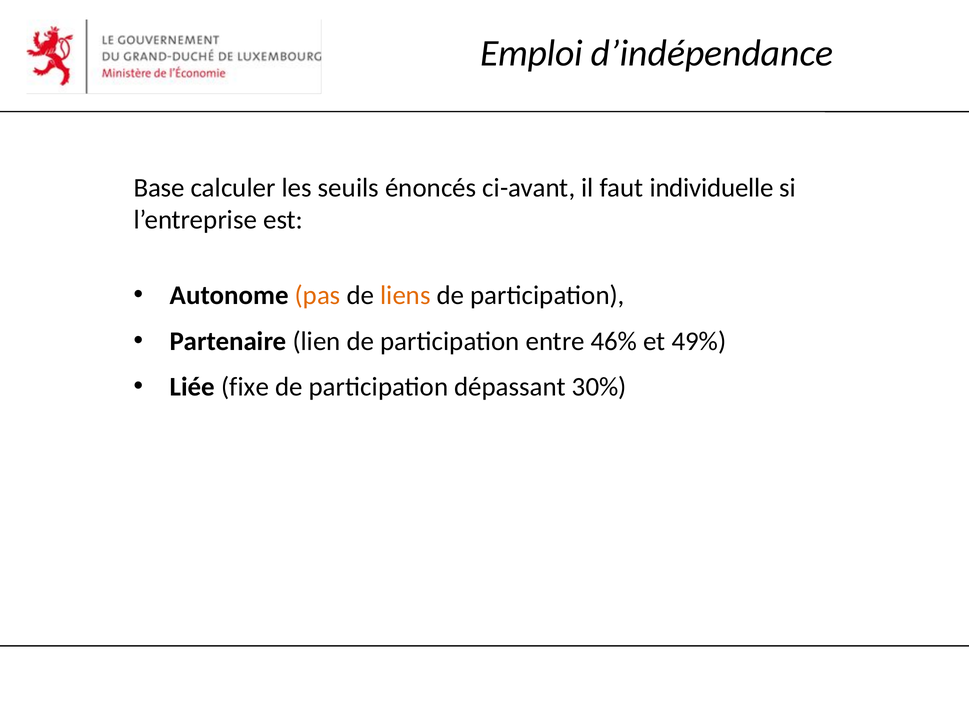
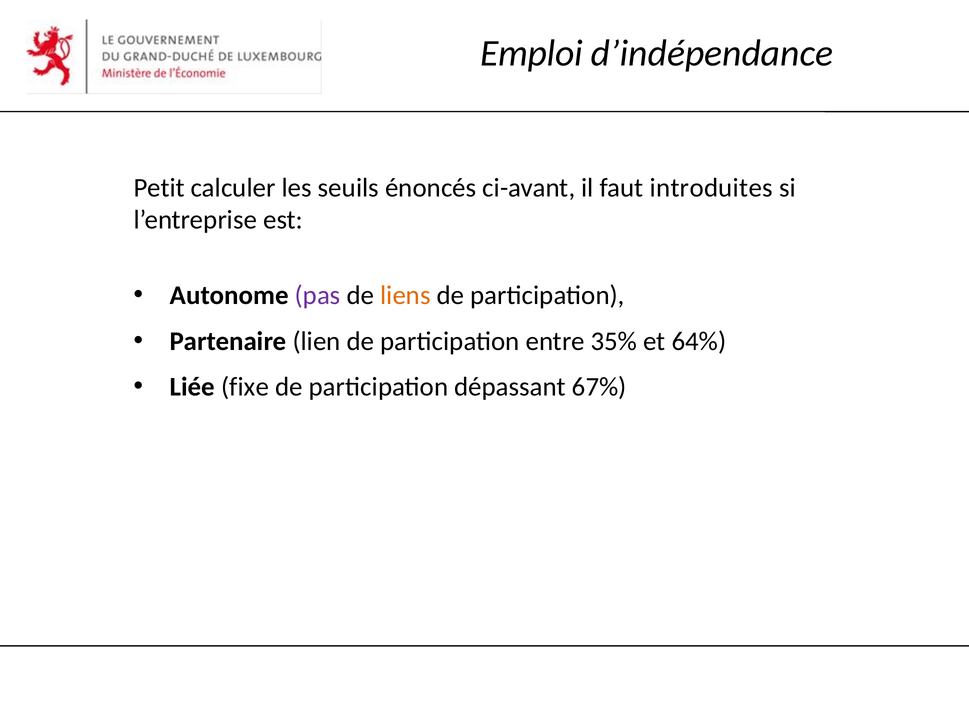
Base: Base -> Petit (159, 188)
individuelle: individuelle -> introduites (711, 188)
pas colour: orange -> purple (318, 295)
46%: 46% -> 35% (614, 341)
49%: 49% -> 64% (699, 341)
30%: 30% -> 67% (599, 387)
